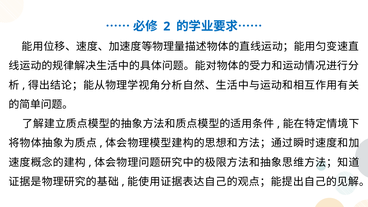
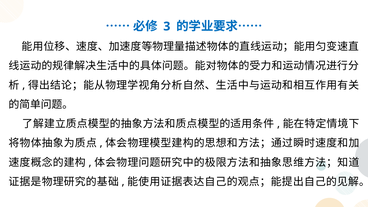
2: 2 -> 3 (167, 26)
